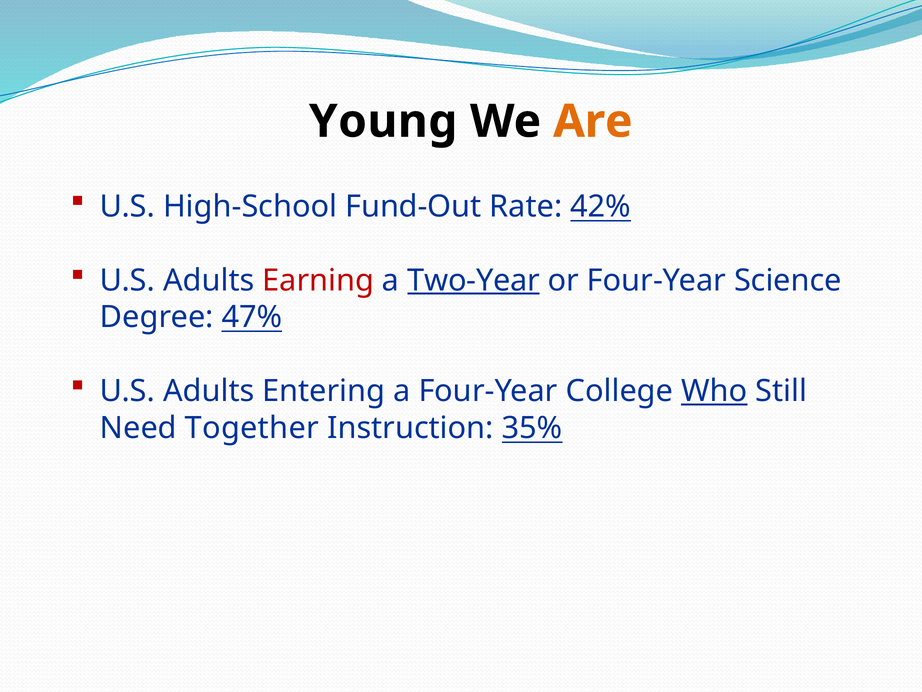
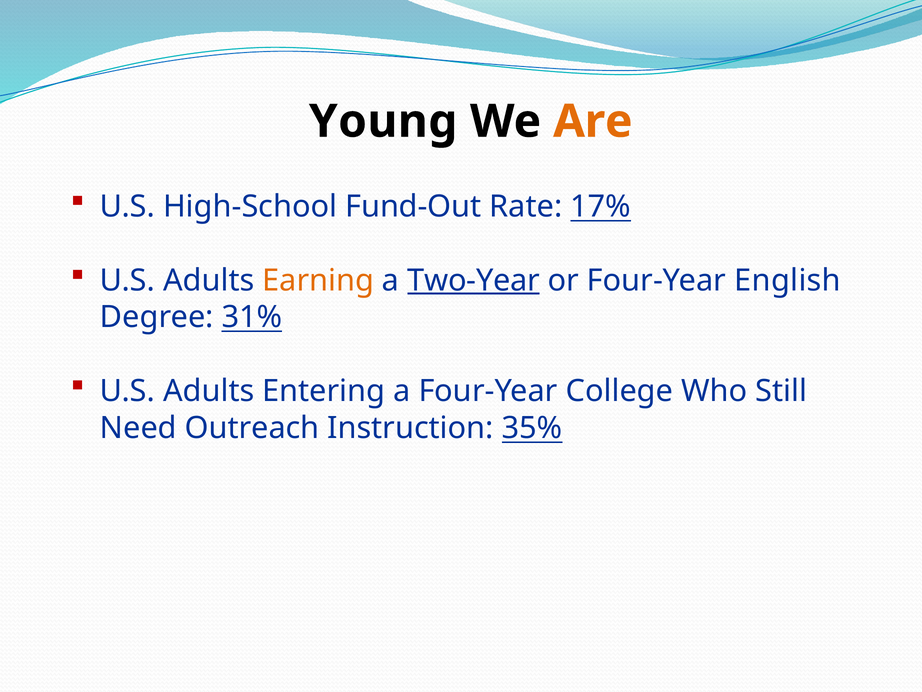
42%: 42% -> 17% (601, 206)
Earning colour: red -> orange (318, 280)
Science: Science -> English (788, 280)
47%: 47% -> 31% (252, 317)
Who underline: present -> none (714, 391)
Together: Together -> Outreach (252, 428)
